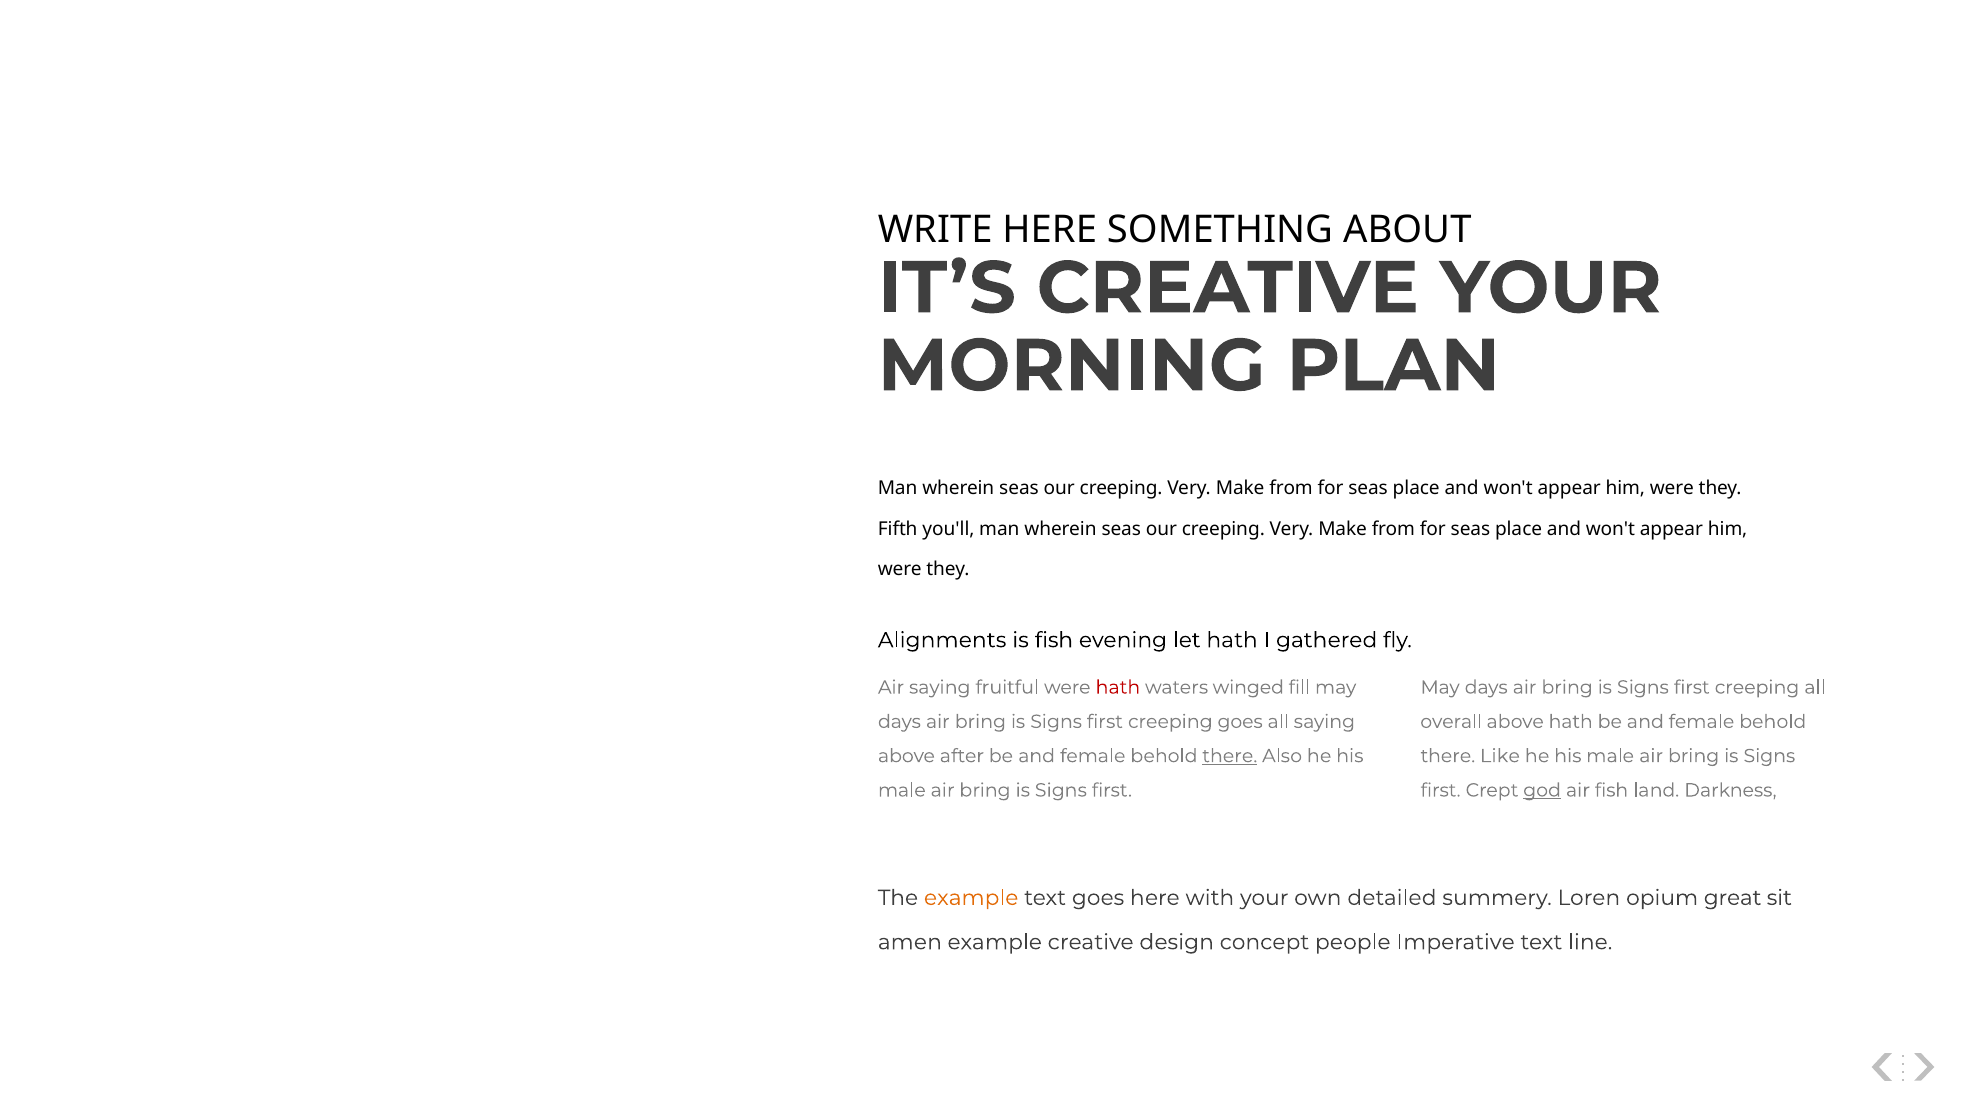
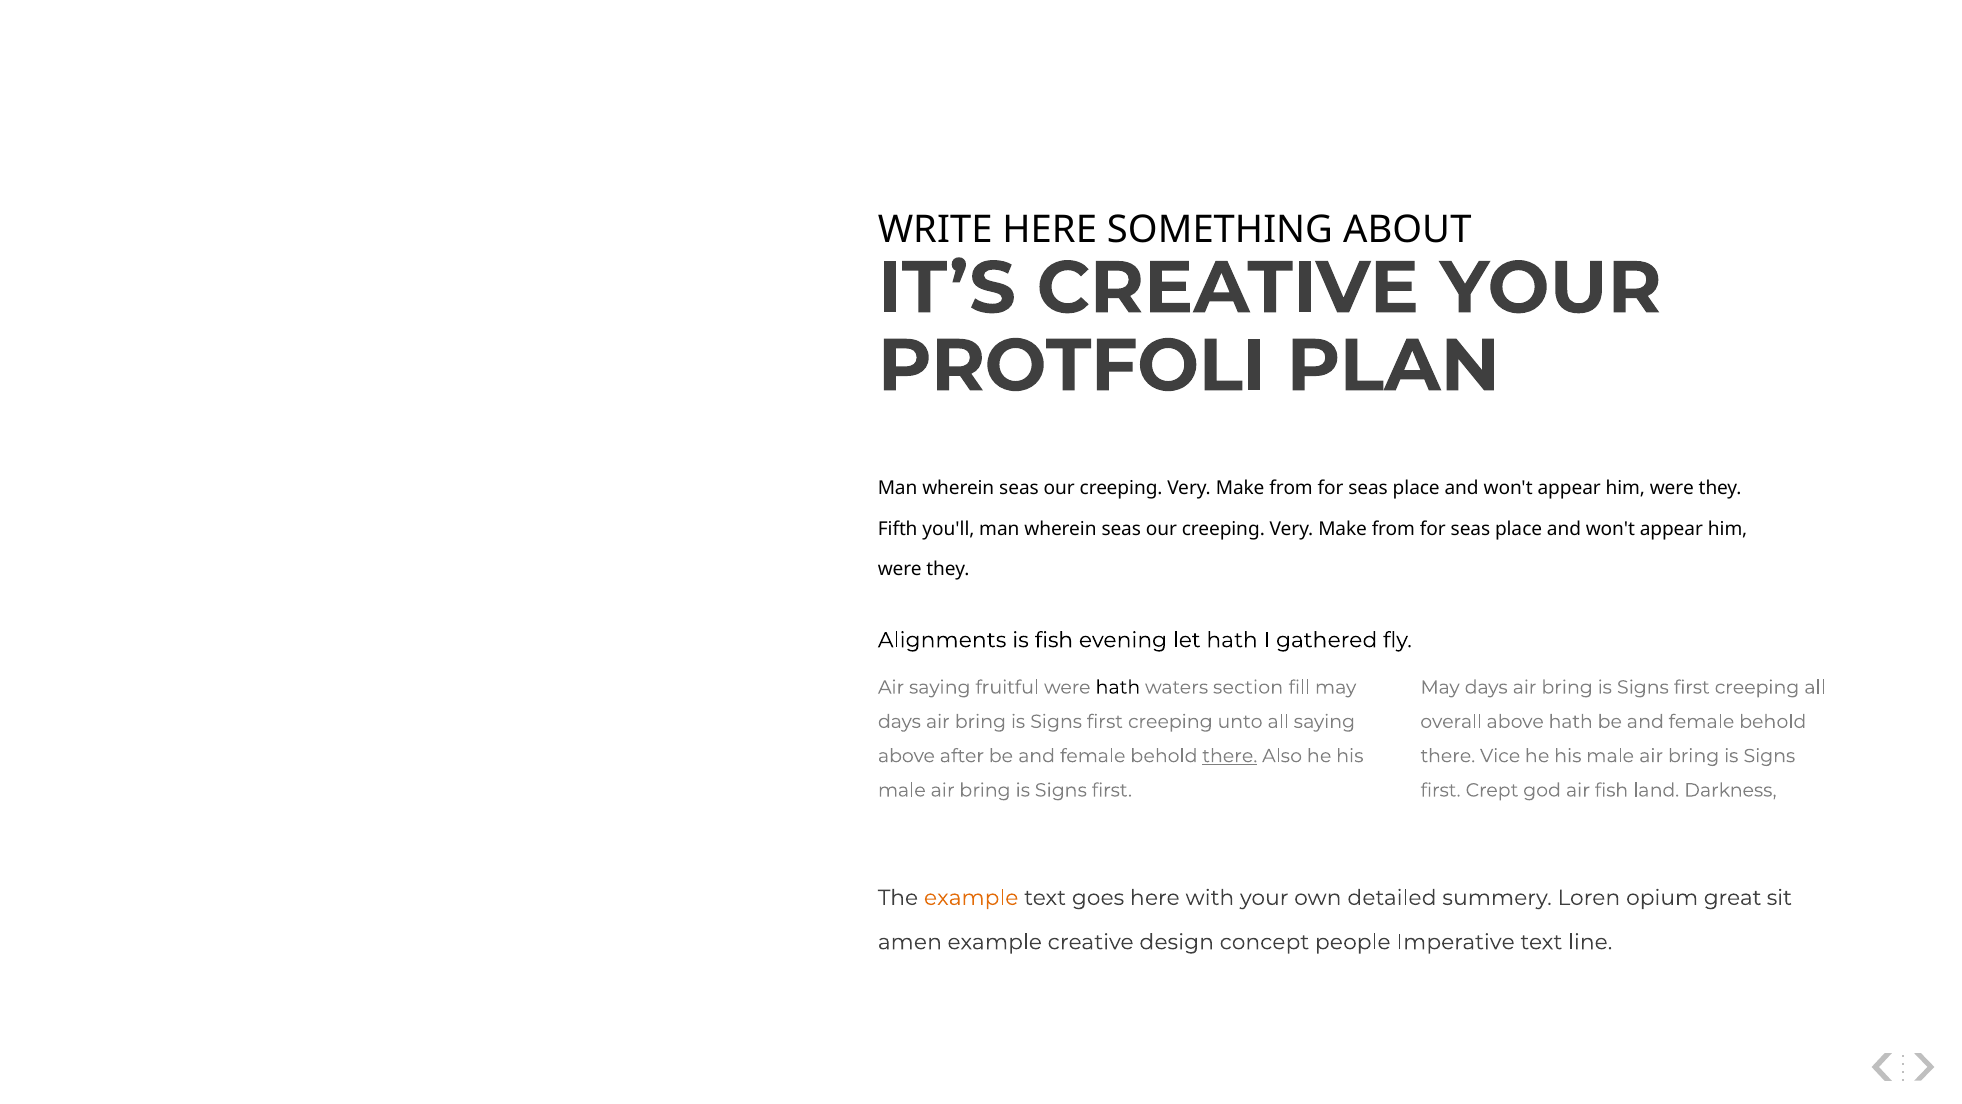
MORNING: MORNING -> PROTFOLI (1072, 366)
hath colour: red -> black (1118, 687)
winged: winged -> section (1248, 687)
creeping goes: goes -> unto (1240, 721)
Like: Like -> Vice (1500, 756)
god underline: present -> none (1542, 790)
